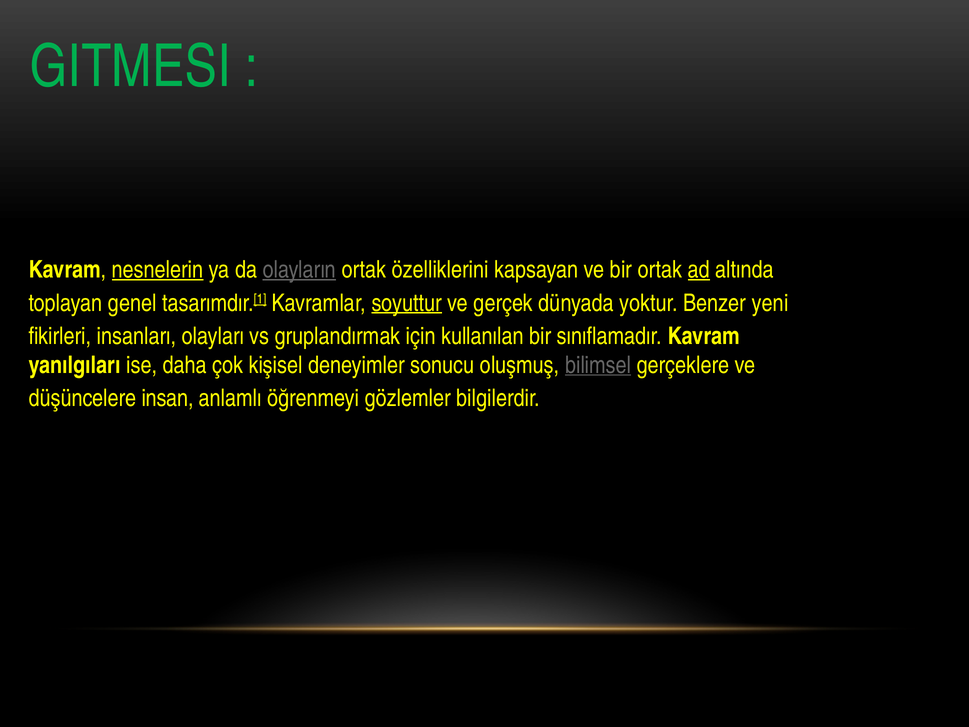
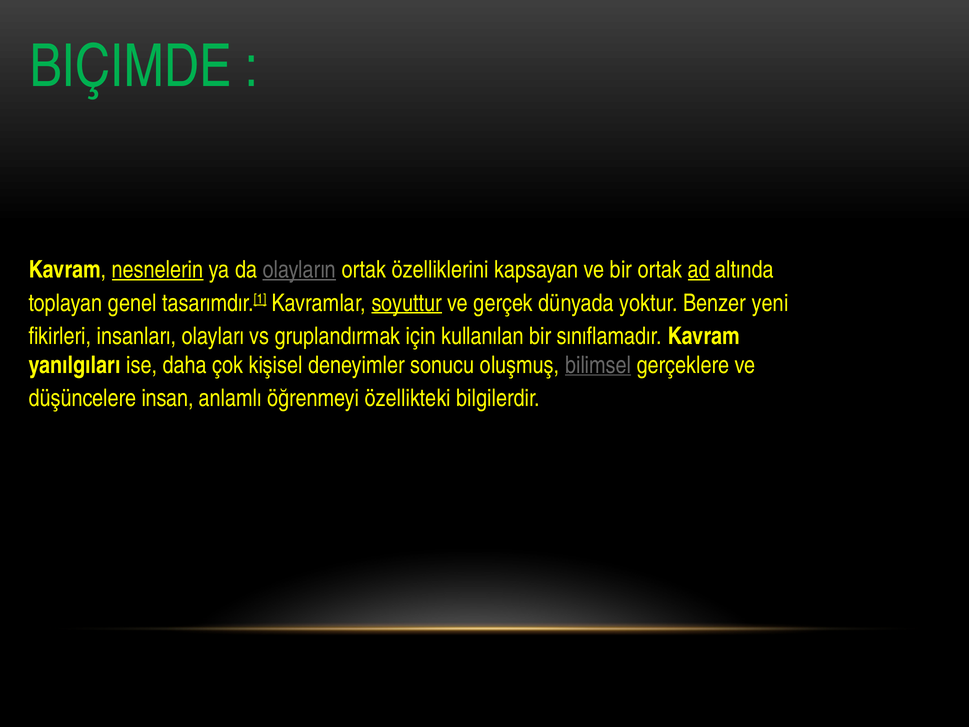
GITMESI: GITMESI -> BIÇIMDE (131, 67)
gözlemler: gözlemler -> özellikteki (408, 398)
